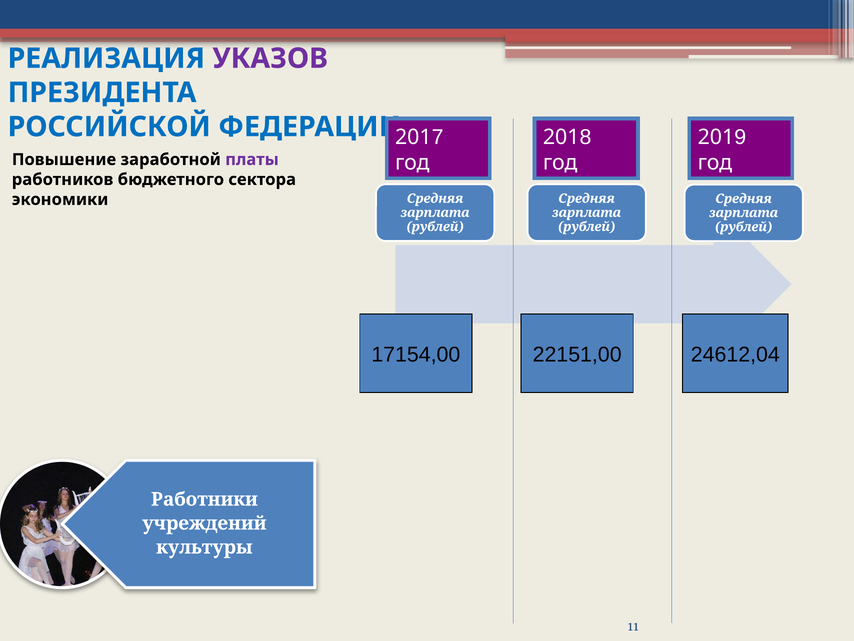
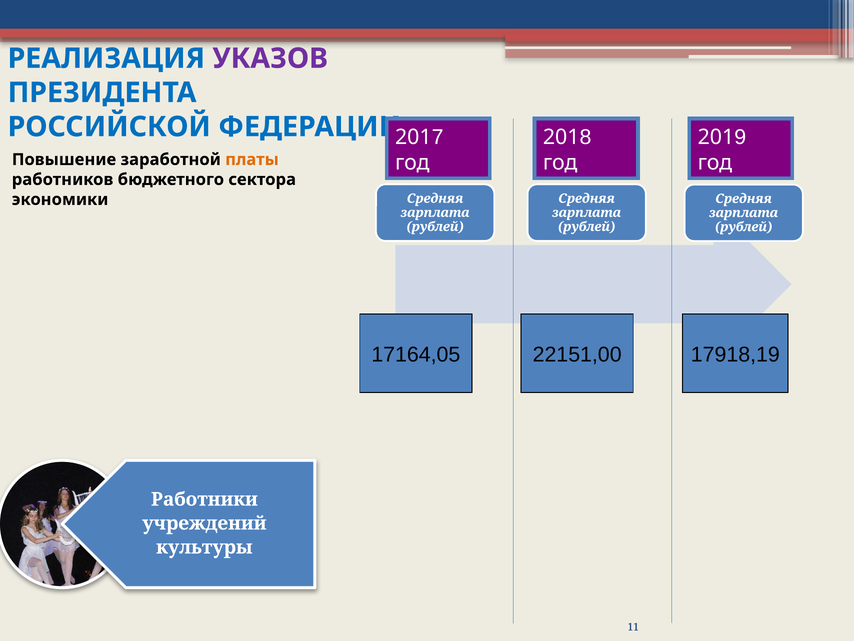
платы colour: purple -> orange (252, 159)
17154,00: 17154,00 -> 17164,05 (416, 354)
24612,04: 24612,04 -> 17918,19 (735, 354)
